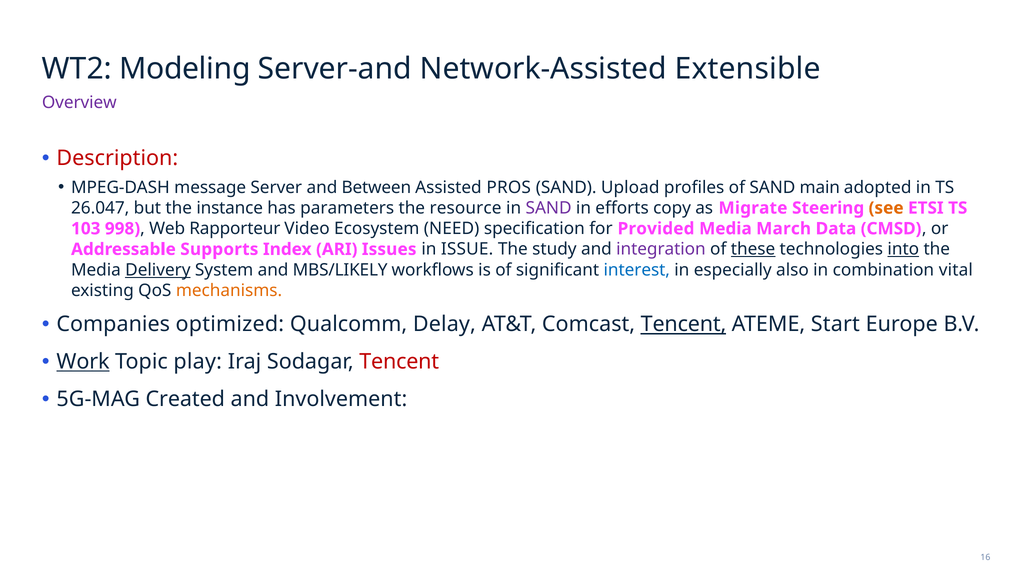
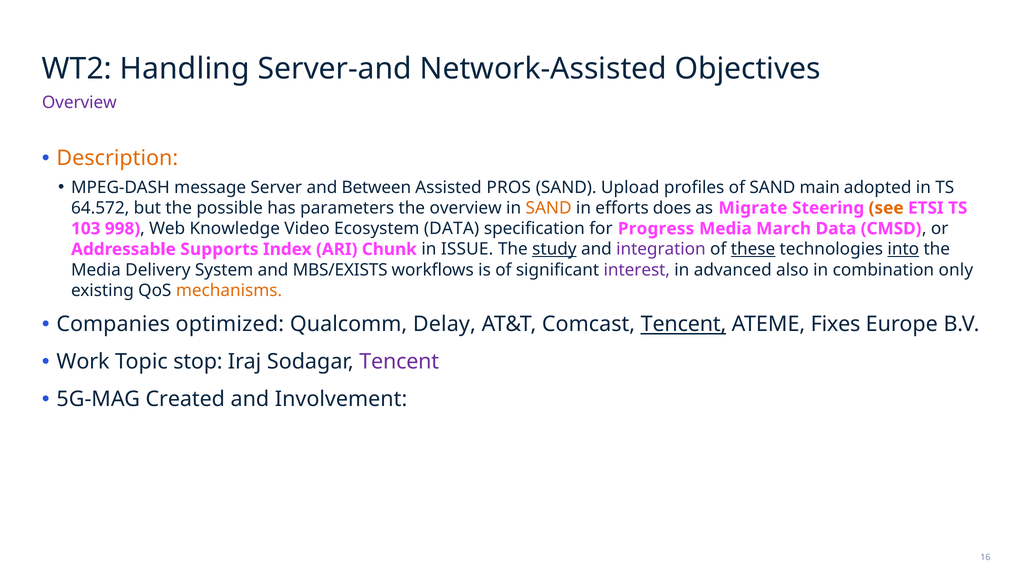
Modeling: Modeling -> Handling (185, 69)
Extensible: Extensible -> Objectives (748, 69)
Description colour: red -> orange (117, 158)
26.047: 26.047 -> 64.572 (100, 208)
instance: instance -> possible (230, 208)
the resource: resource -> overview (466, 208)
SAND colour: purple -> orange (549, 208)
copy: copy -> does (672, 208)
Rapporteur: Rapporteur -> Knowledge (235, 229)
Ecosystem NEED: NEED -> DATA (452, 229)
Provided: Provided -> Progress (656, 229)
Issues: Issues -> Chunk (389, 249)
study underline: none -> present (554, 249)
Delivery underline: present -> none (158, 270)
MBS/LIKELY: MBS/LIKELY -> MBS/EXISTS (340, 270)
interest colour: blue -> purple (637, 270)
especially: especially -> advanced (733, 270)
vital: vital -> only (956, 270)
Start: Start -> Fixes (836, 324)
Work underline: present -> none (83, 362)
play: play -> stop (198, 362)
Tencent colour: red -> purple (399, 362)
